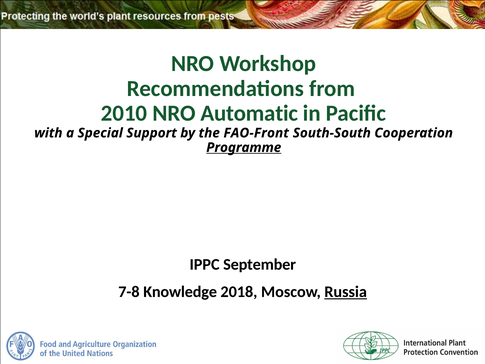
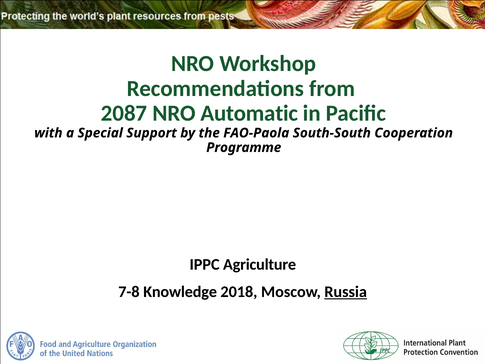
2010: 2010 -> 2087 (124, 113)
FAO-Front: FAO-Front -> FAO-Paola (256, 133)
Programme underline: present -> none (244, 147)
September: September -> Agriculture (260, 264)
